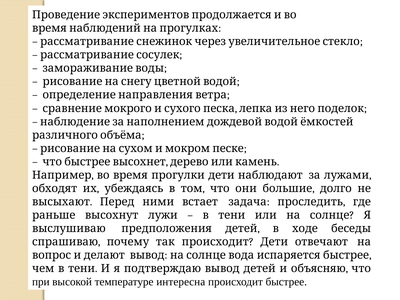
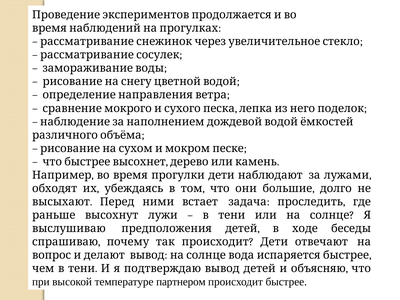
интересна: интересна -> партнером (181, 282)
